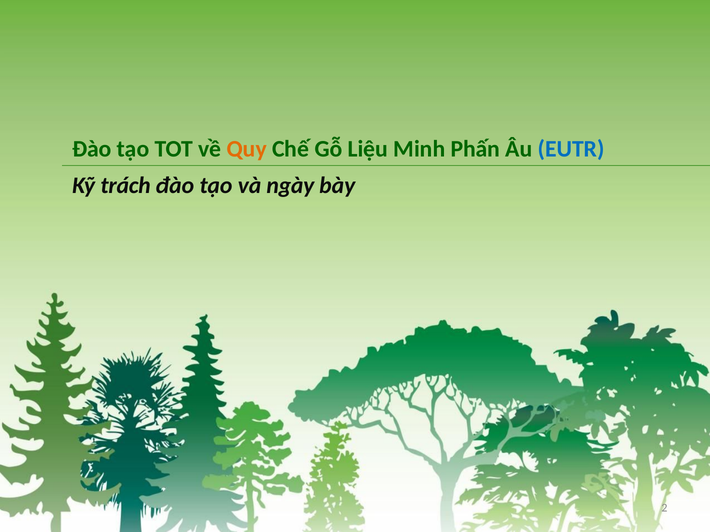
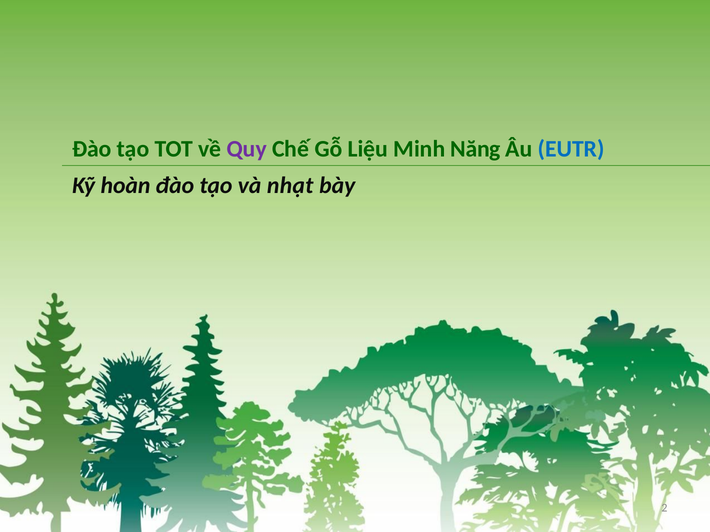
Quy colour: orange -> purple (247, 149)
Phấn: Phấn -> Năng (475, 149)
trách: trách -> hoàn (125, 186)
ngày: ngày -> nhạt (290, 186)
